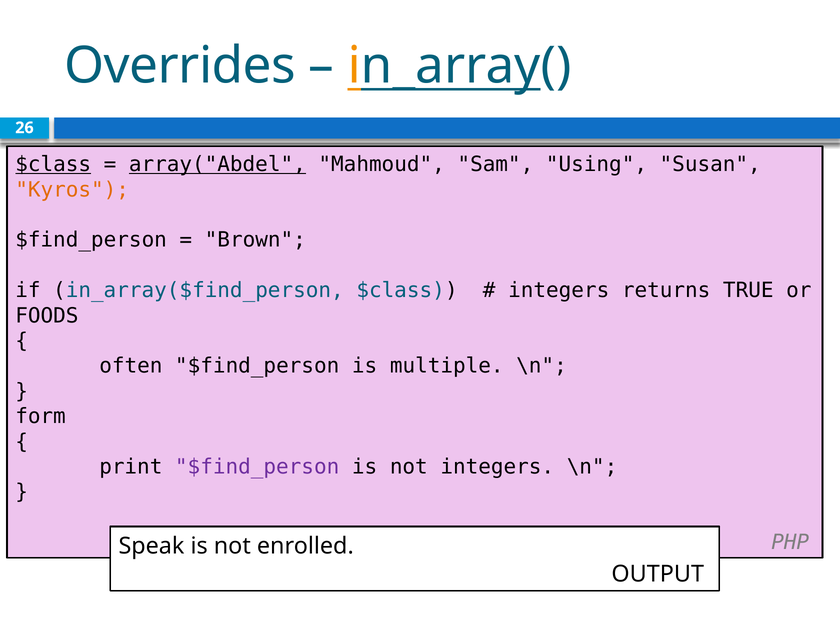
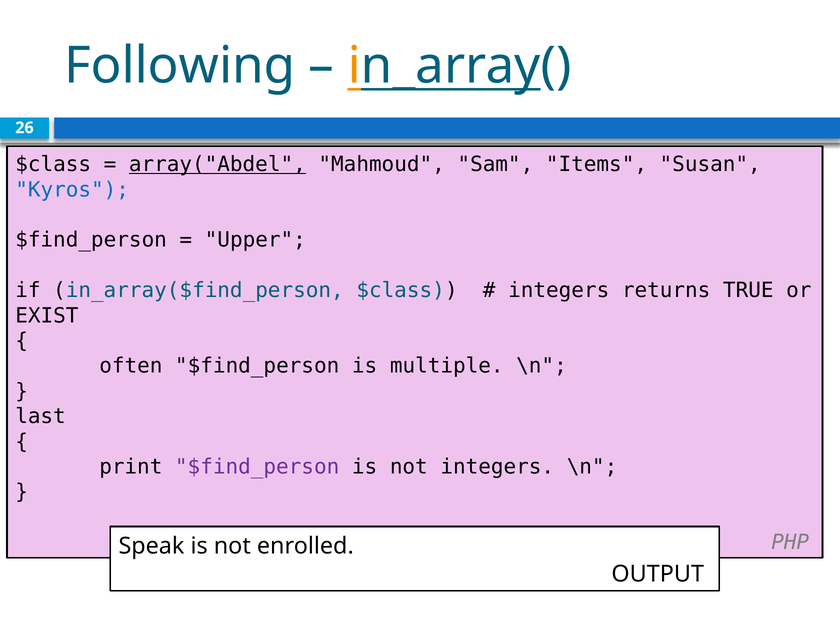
Overrides: Overrides -> Following (180, 66)
$class underline: present -> none (53, 164)
Using: Using -> Items (596, 164)
Kyros colour: orange -> blue (72, 190)
Brown: Brown -> Upper (255, 240)
FOODS: FOODS -> EXIST (47, 316)
form: form -> last (41, 416)
